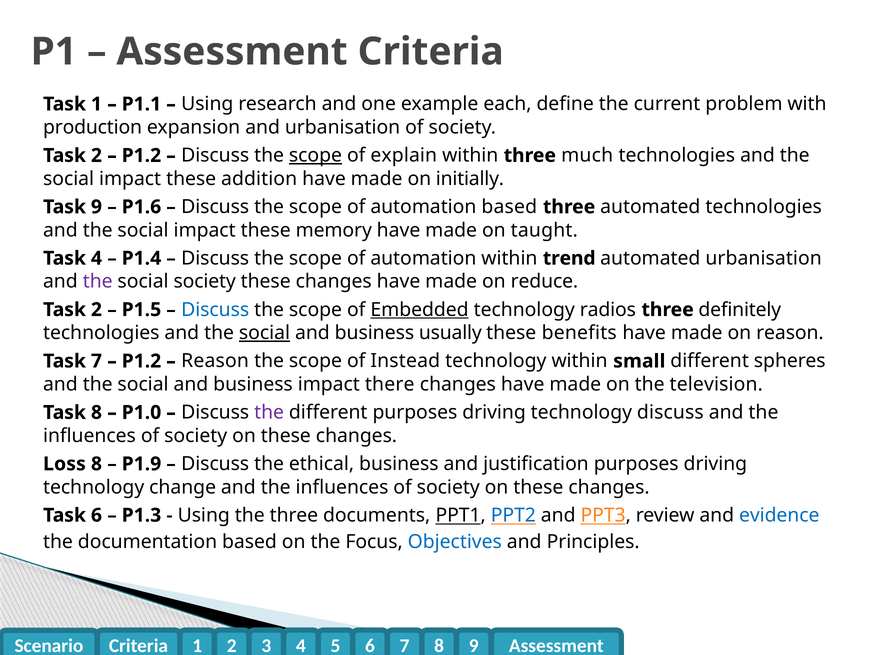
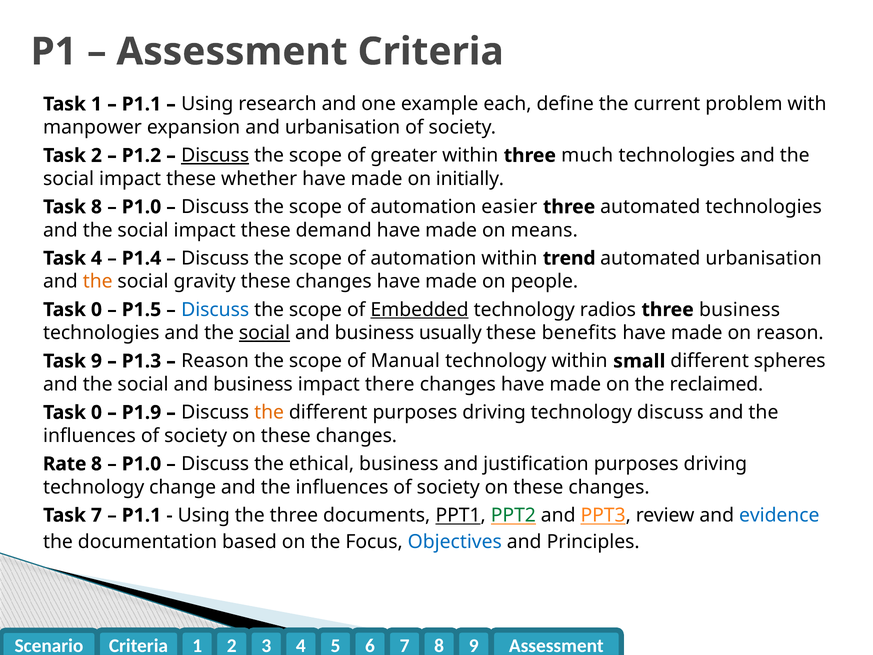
production: production -> manpower (92, 127)
Discuss underline: none -> present (215, 155)
scope underline: present -> none (315, 155)
explain: explain -> greater (404, 155)
addition: addition -> whether (259, 179)
Task 9: 9 -> 8 (96, 207)
P1.6: P1.6 -> P1.0 (141, 207)
automation based: based -> easier (509, 207)
memory: memory -> demand (334, 230)
taught: taught -> means (544, 230)
the colour: purple -> orange (98, 281)
social society: society -> gravity (205, 281)
reduce: reduce -> people (544, 281)
2: 2 -> 0 (96, 310)
three definitely: definitely -> business (740, 310)
Task 7: 7 -> 9 (96, 361)
P1.2: P1.2 -> P1.3 (141, 361)
Instead: Instead -> Manual (405, 361)
television: television -> reclaimed (716, 384)
8: 8 -> 0 (96, 412)
P1.0: P1.0 -> P1.9 (141, 412)
the colour: purple -> orange (269, 412)
Loss: Loss -> Rate (65, 464)
P1.9: P1.9 -> P1.0 (141, 464)
Task 6: 6 -> 7 (96, 515)
P1.3: P1.3 -> P1.1 (141, 515)
PPT2 colour: blue -> green (513, 515)
